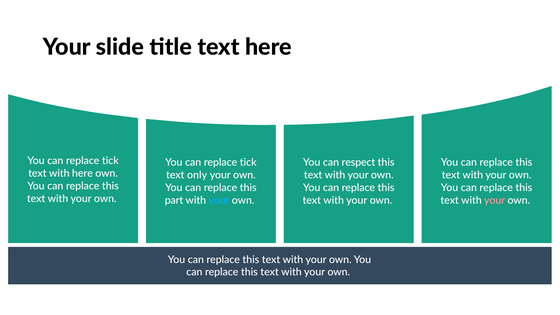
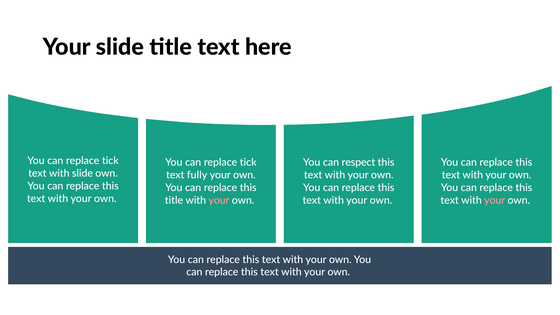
with here: here -> slide (82, 173)
only: only -> fully (197, 175)
part: part -> title (174, 200)
your colour: light blue -> pink (219, 200)
